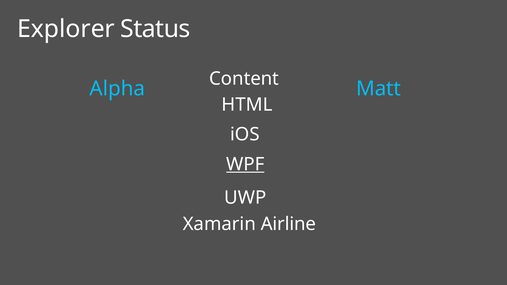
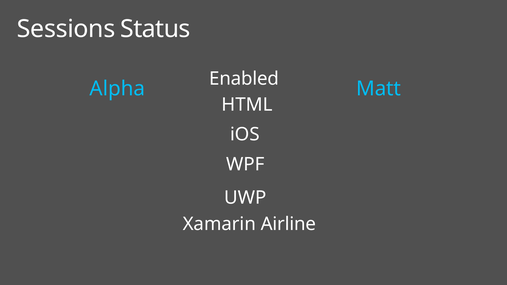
Explorer: Explorer -> Sessions (66, 29)
Content: Content -> Enabled (244, 79)
WPF underline: present -> none (245, 164)
